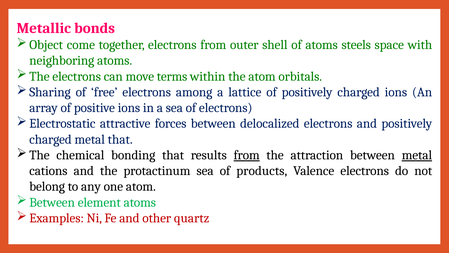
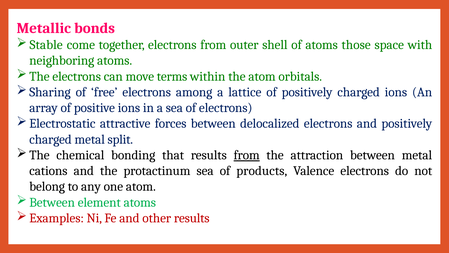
Object: Object -> Stable (46, 45)
steels: steels -> those (356, 45)
metal that: that -> split (120, 139)
metal underline: present -> none (417, 155)
other quartz: quartz -> results (192, 218)
